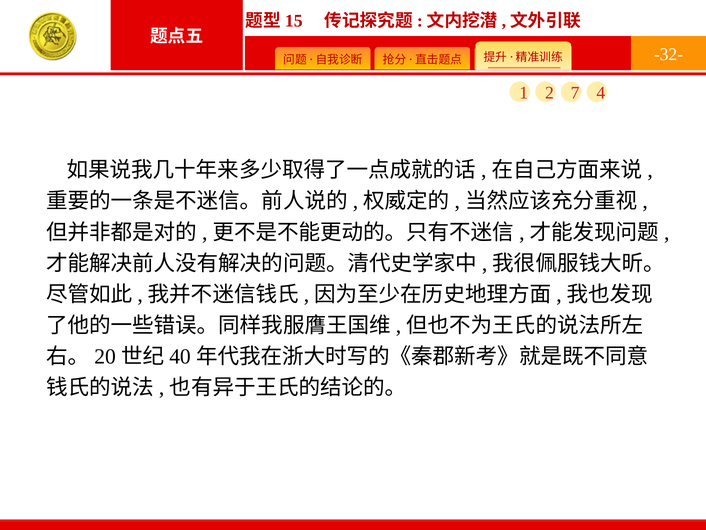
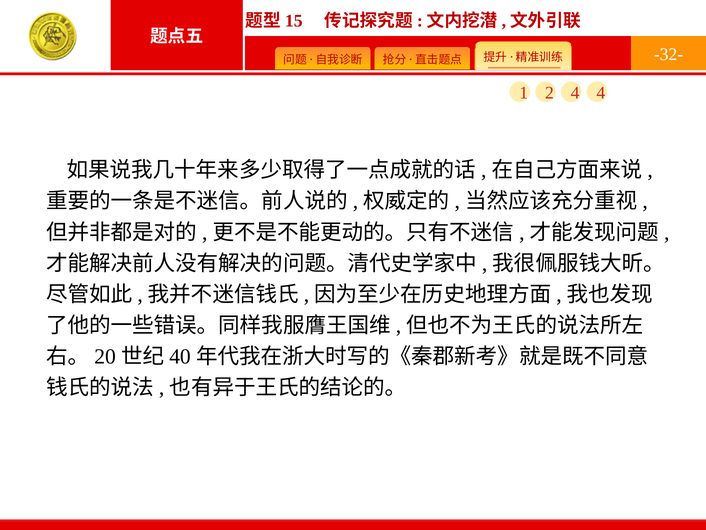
2 7: 7 -> 4 (575, 93)
